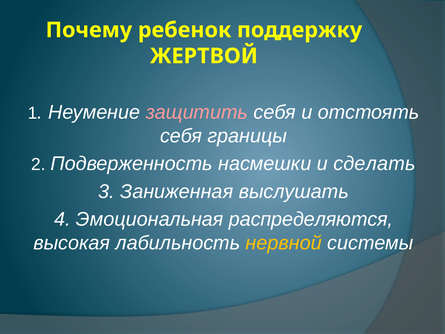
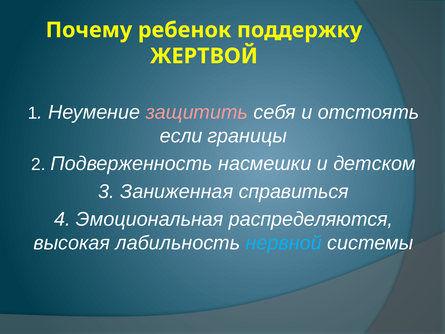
себя: себя -> если (181, 136)
сделать: сделать -> детском (375, 164)
выслушать: выслушать -> справиться (294, 191)
нервной colour: yellow -> light blue (284, 243)
